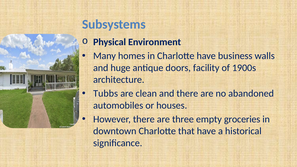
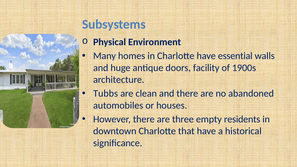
business: business -> essential (235, 56)
groceries: groceries -> residents (242, 119)
